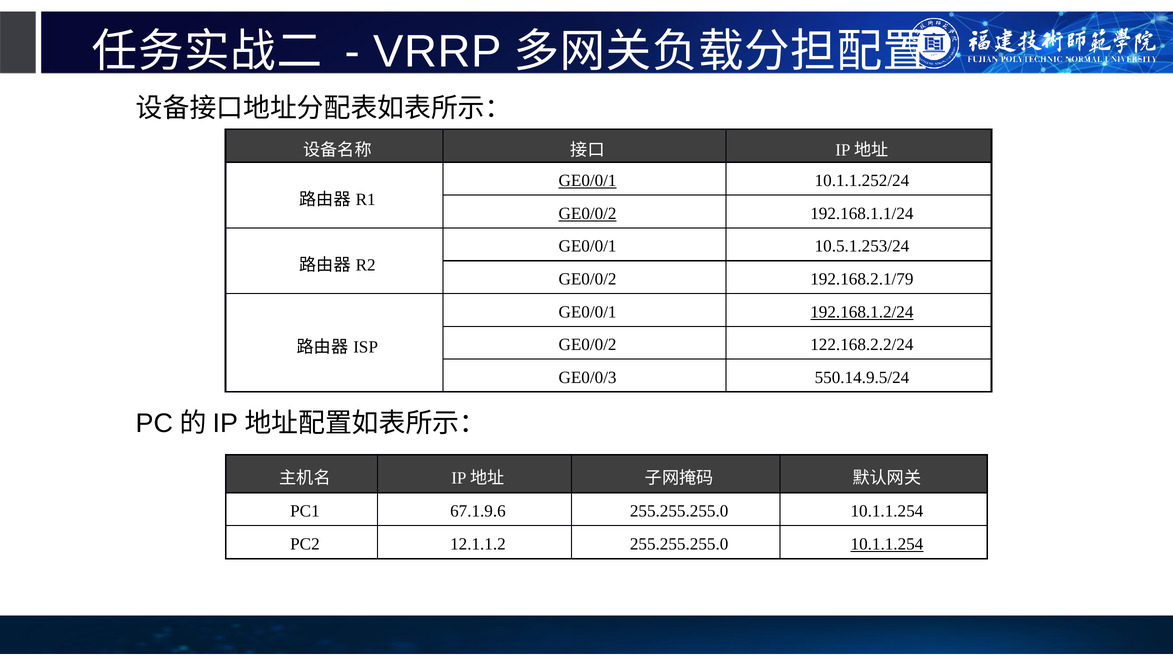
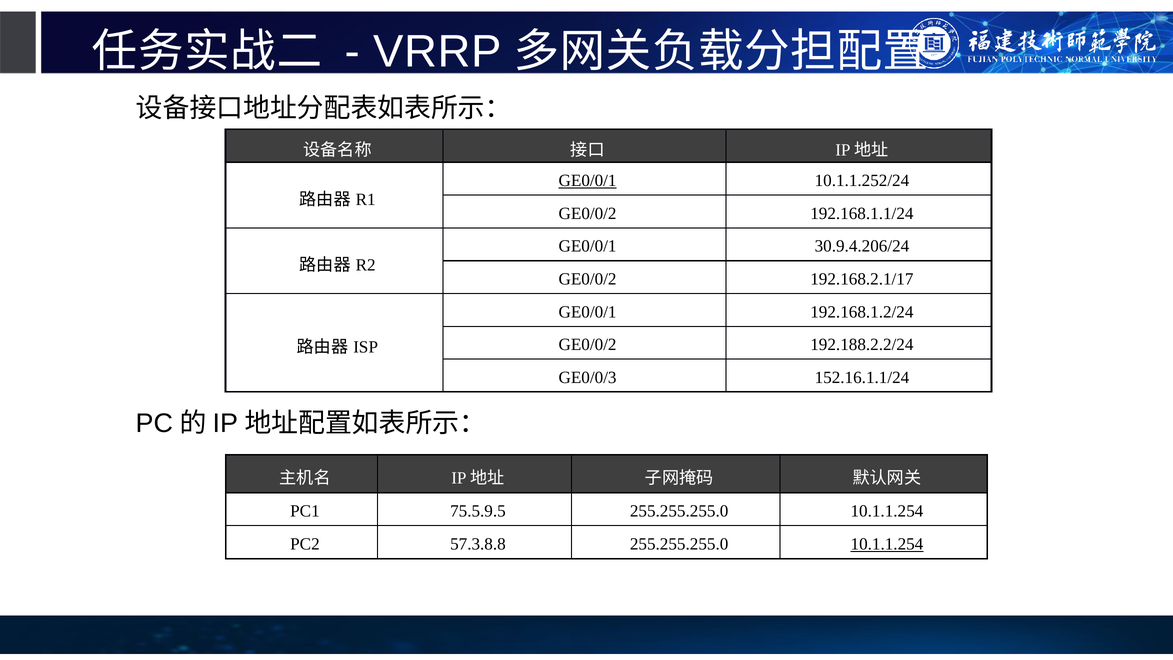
GE0/0/2 underline: present -> none (588, 213)
10.5.1.253/24: 10.5.1.253/24 -> 30.9.4.206/24 (862, 246)
192.168.2.1/79: 192.168.2.1/79 -> 192.168.2.1/17 (862, 279)
192.168.1.2/24 underline: present -> none (862, 312)
122.168.2.2/24: 122.168.2.2/24 -> 192.188.2.2/24 (862, 345)
550.14.9.5/24: 550.14.9.5/24 -> 152.16.1.1/24 (862, 377)
67.1.9.6: 67.1.9.6 -> 75.5.9.5 (478, 511)
12.1.1.2: 12.1.1.2 -> 57.3.8.8 (478, 544)
